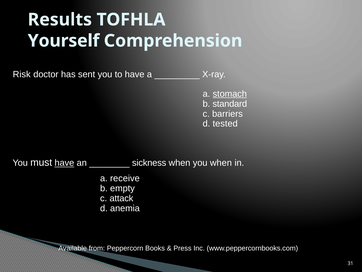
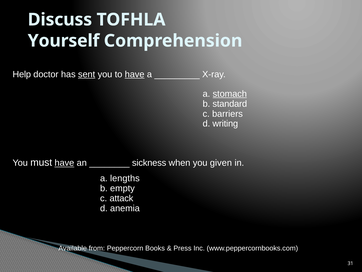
Results: Results -> Discuss (60, 20)
Risk: Risk -> Help (22, 74)
sent underline: none -> present (87, 74)
have underline: none -> present (135, 74)
tested: tested -> writing (225, 124)
you when: when -> given (221, 163)
receive: receive -> lengths (125, 178)
